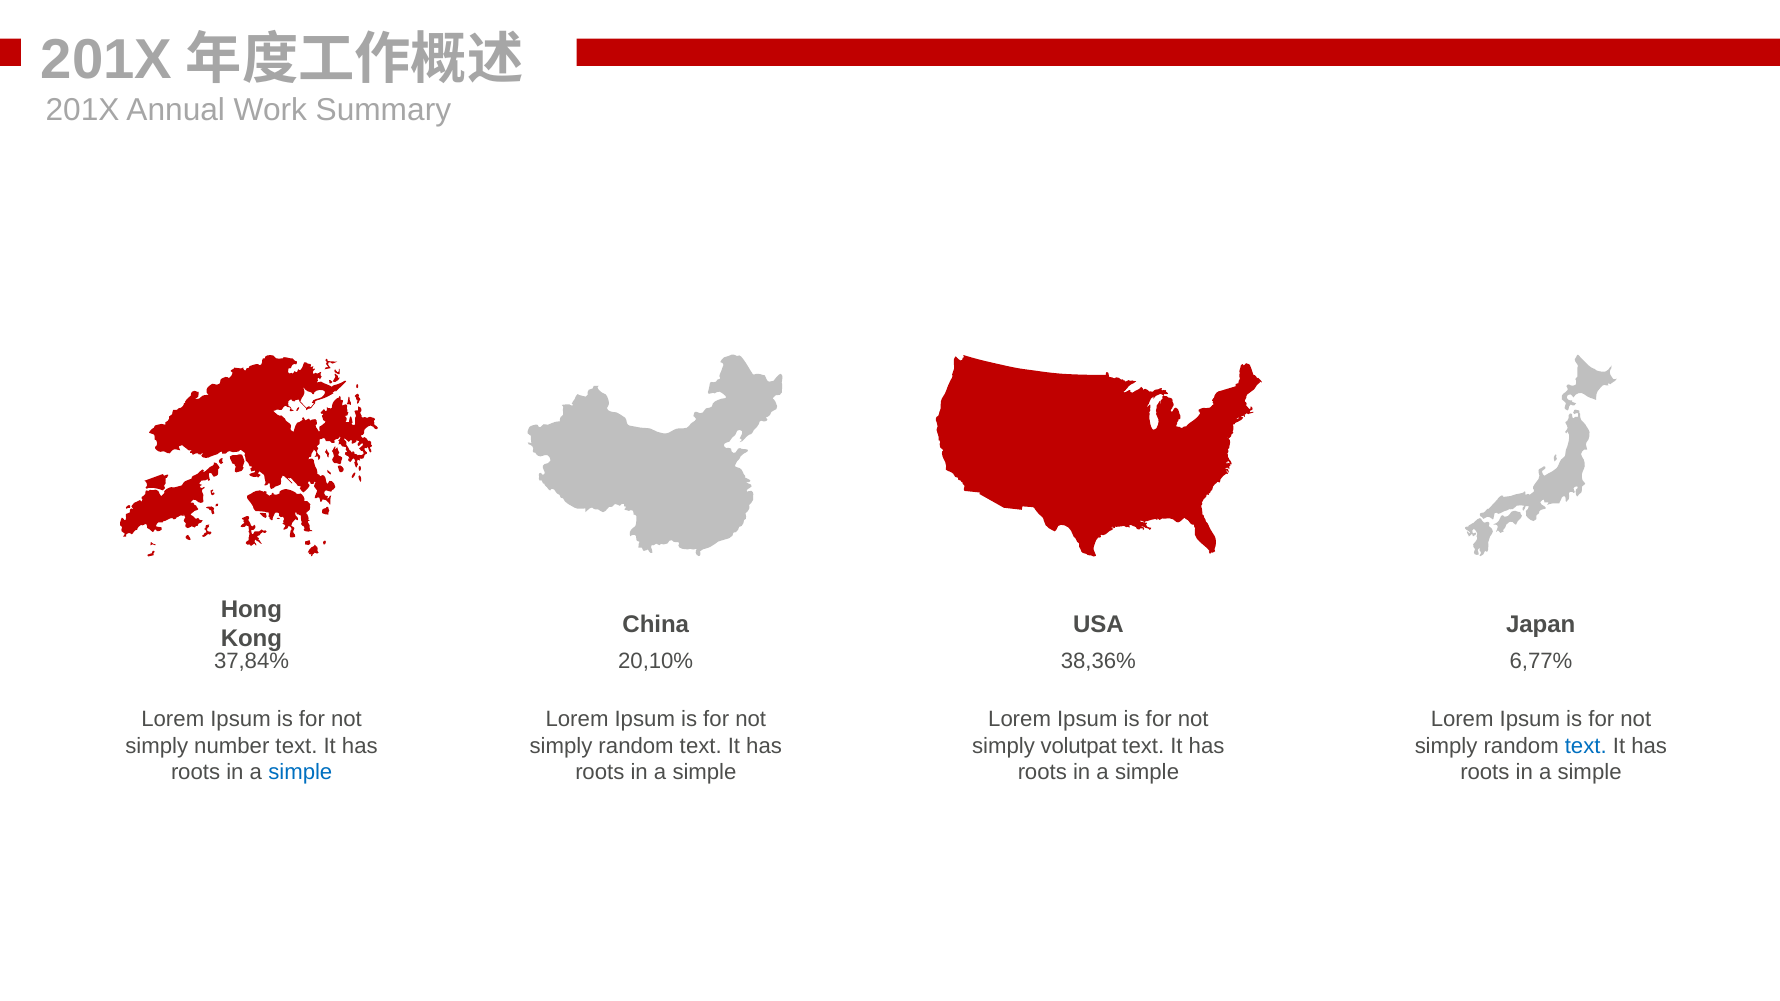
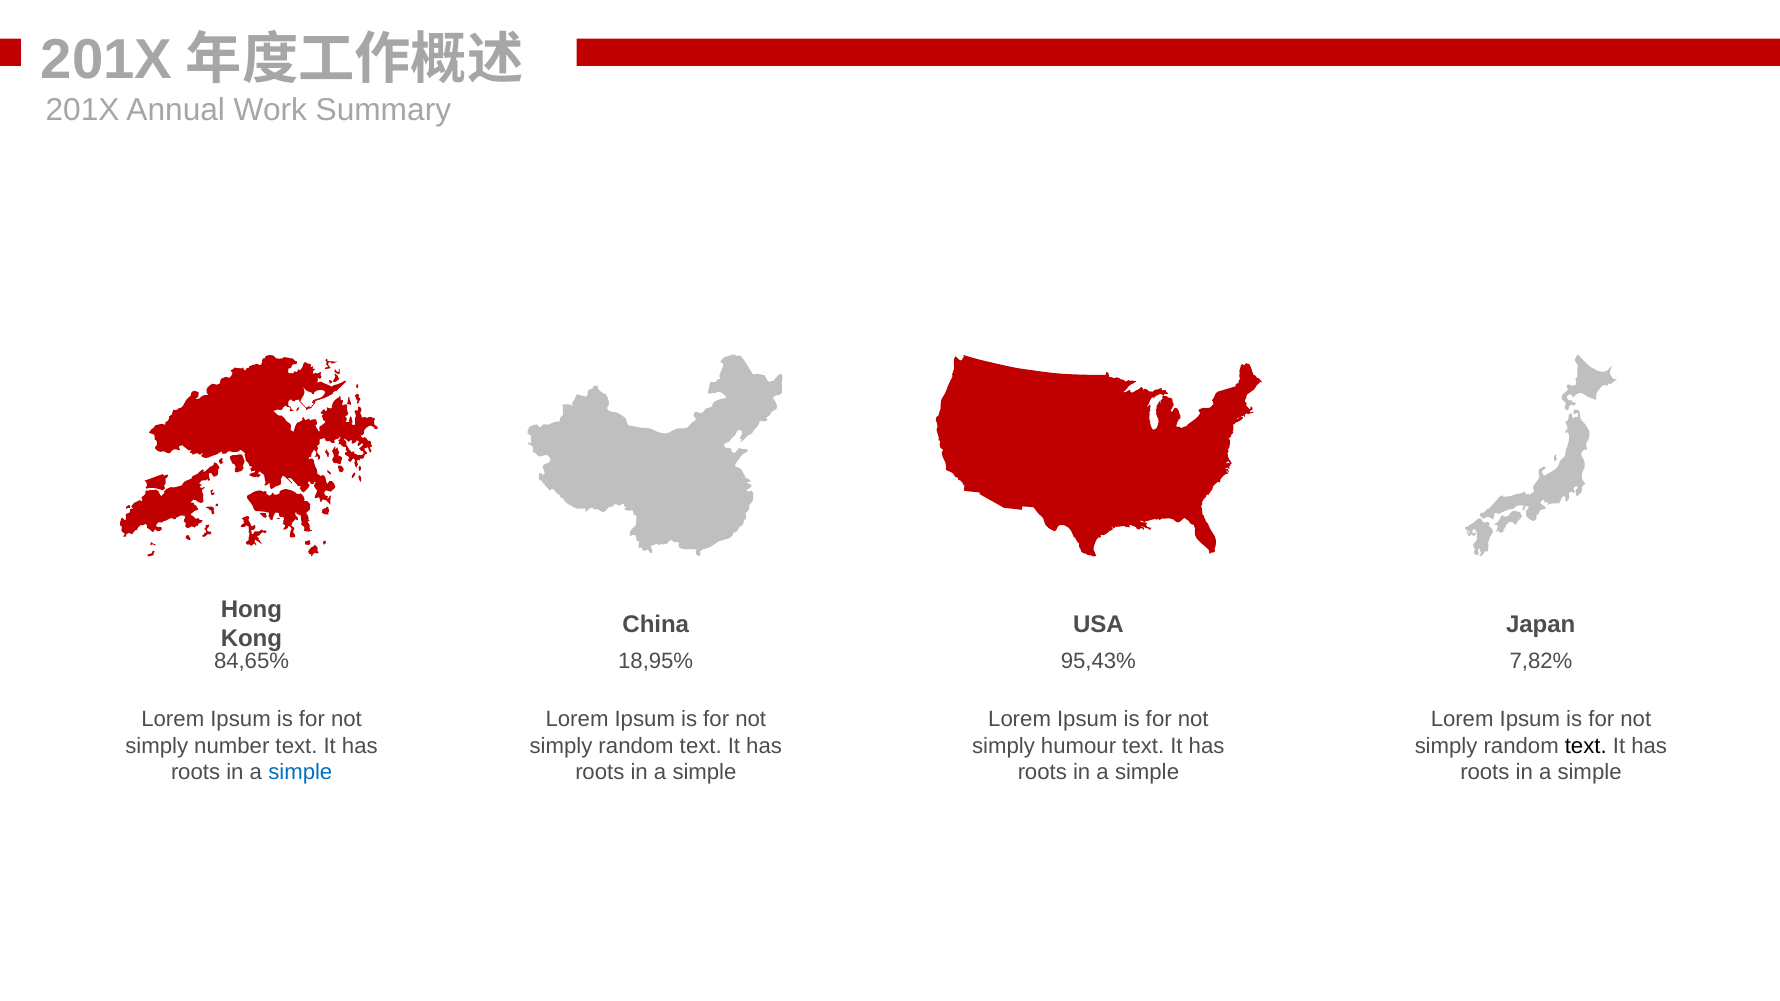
37,84%: 37,84% -> 84,65% (252, 661)
20,10%: 20,10% -> 18,95% (656, 661)
38,36%: 38,36% -> 95,43% (1098, 661)
6,77%: 6,77% -> 7,82% (1541, 661)
volutpat: volutpat -> humour (1079, 746)
text colour: blue -> black (1586, 746)
